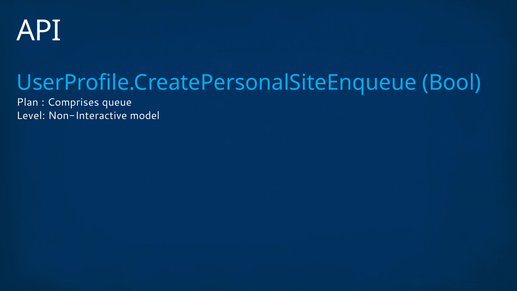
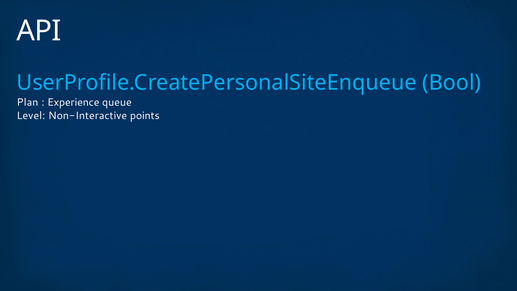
Comprises: Comprises -> Experience (73, 102)
model: model -> points (145, 116)
